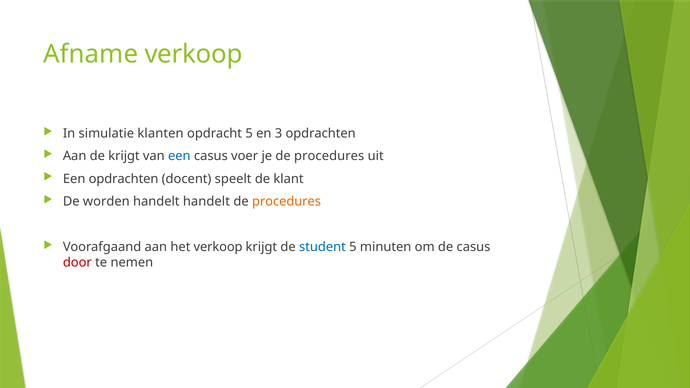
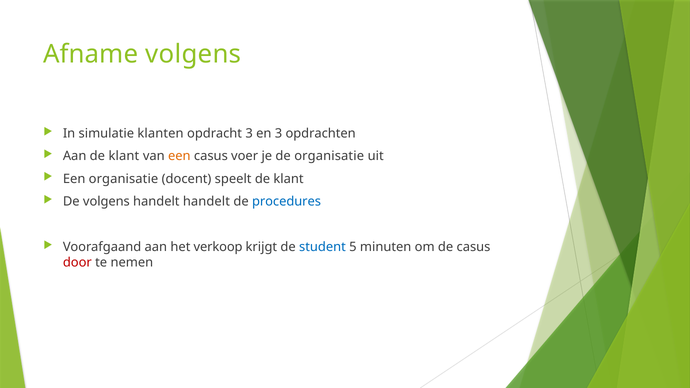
Afname verkoop: verkoop -> volgens (193, 54)
opdracht 5: 5 -> 3 (249, 134)
Aan de krijgt: krijgt -> klant (124, 156)
een colour: blue -> orange (179, 156)
je de procedures: procedures -> organisatie (329, 156)
Een opdrachten: opdrachten -> organisatie (123, 179)
De worden: worden -> volgens (106, 202)
procedures colour: orange -> blue (286, 202)
